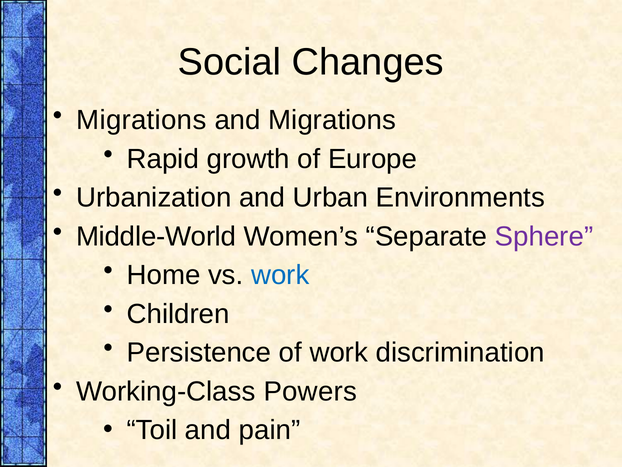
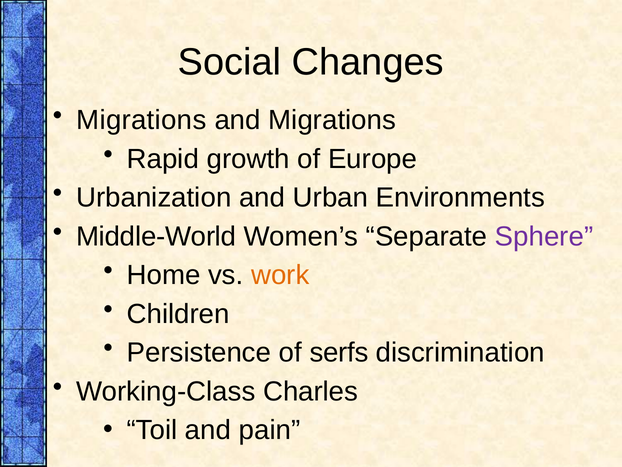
work colour: blue -> orange (280, 275)
of work: work -> serfs (339, 352)
Powers: Powers -> Charles (311, 391)
